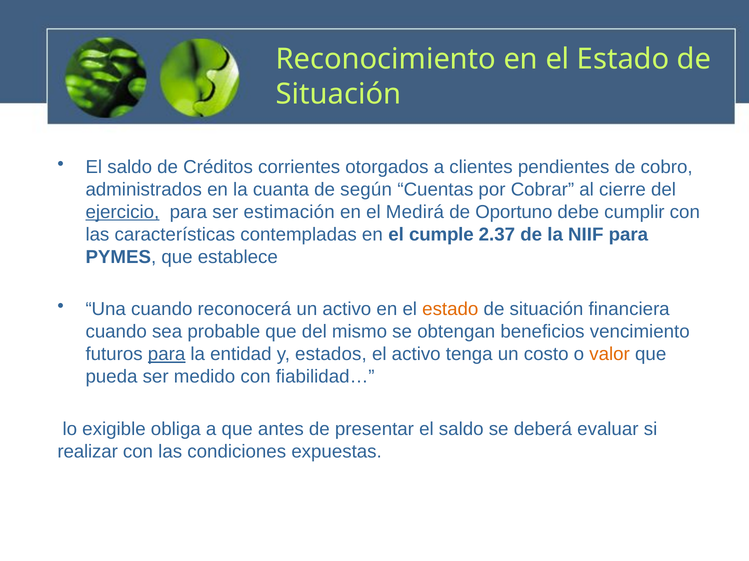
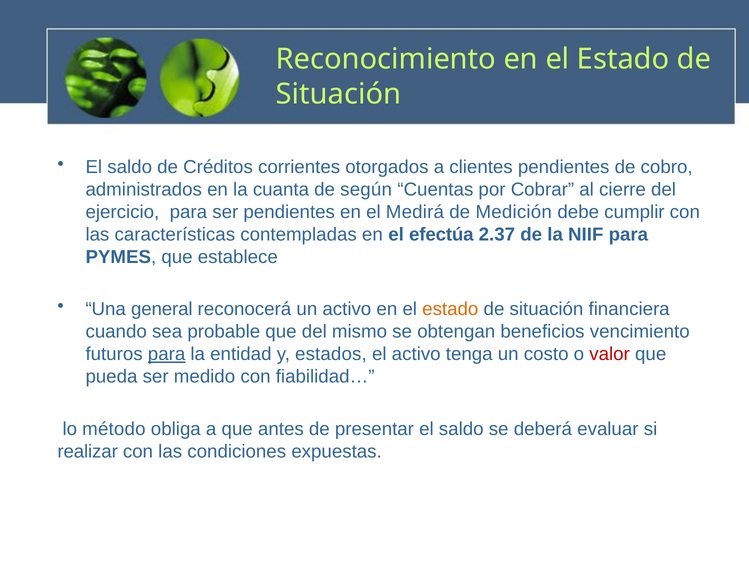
ejercicio underline: present -> none (122, 212)
ser estimación: estimación -> pendientes (289, 212)
Oportuno: Oportuno -> Medición (514, 212)
cumple: cumple -> efectúa (441, 235)
Una cuando: cuando -> general (162, 310)
valor colour: orange -> red (610, 355)
exigible: exigible -> método (114, 430)
